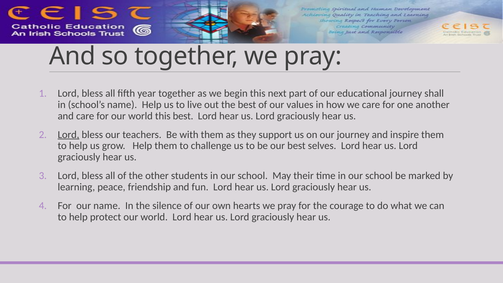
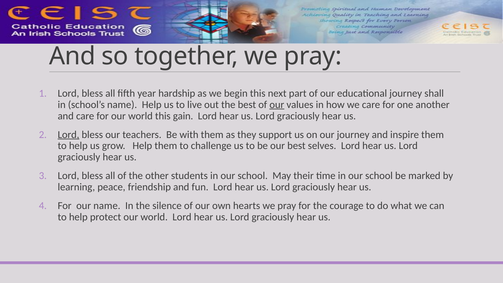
year together: together -> hardship (177, 93)
our underline: none -> present (277, 105)
this best: best -> gain (183, 116)
